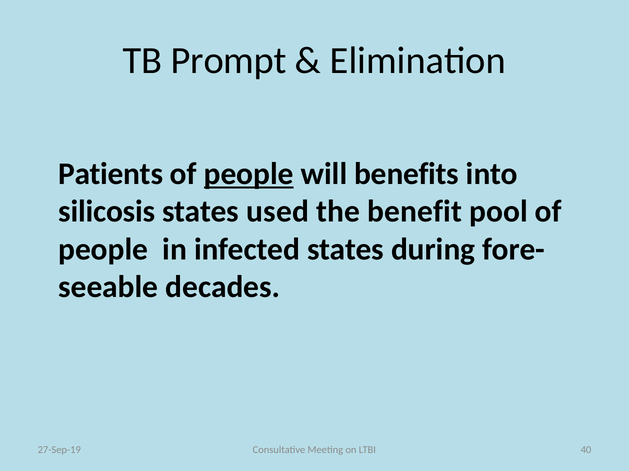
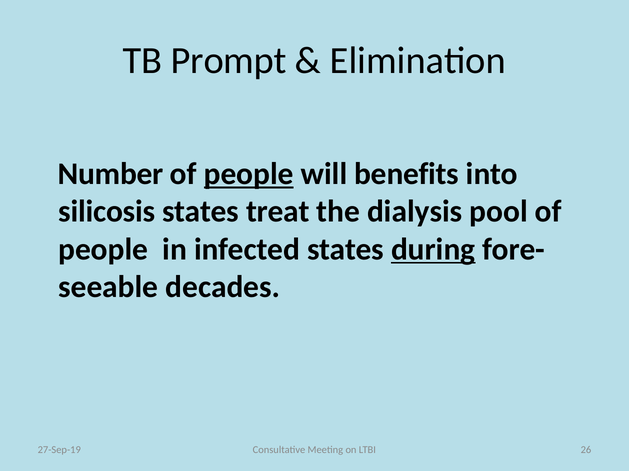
Patients: Patients -> Number (111, 174)
used: used -> treat (278, 212)
benefit: benefit -> dialysis (415, 212)
during underline: none -> present (433, 250)
40: 40 -> 26 (586, 450)
